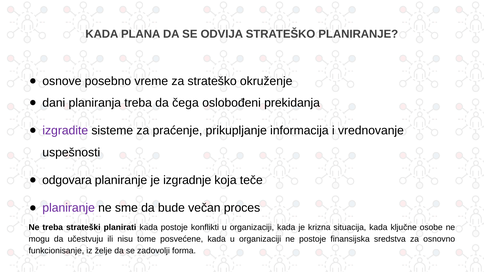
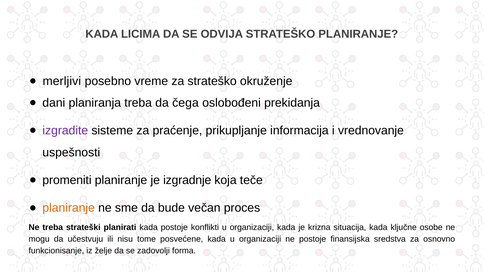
PLANA: PLANA -> LICIMA (141, 34)
osnove: osnove -> merljivi (62, 81)
odgovara: odgovara -> promeniti (67, 180)
planiranje colour: purple -> orange (69, 208)
